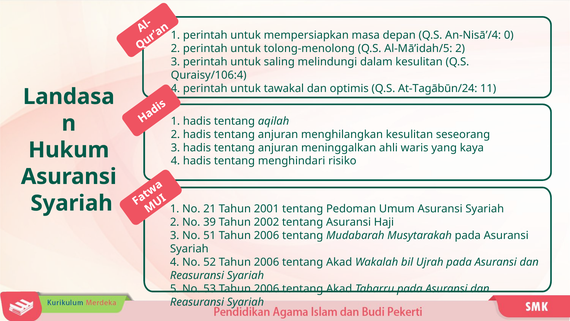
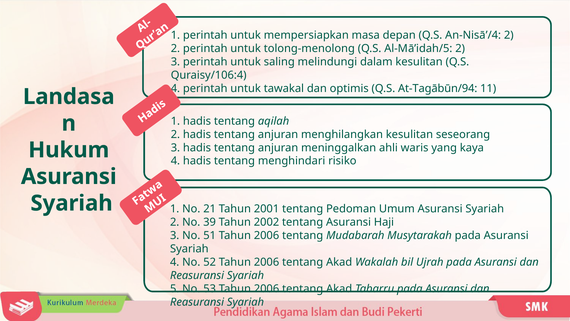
An-Nisā’/4 0: 0 -> 2 (509, 35)
At-Tagābūn/24: At-Tagābūn/24 -> At-Tagābūn/94 (438, 88)
